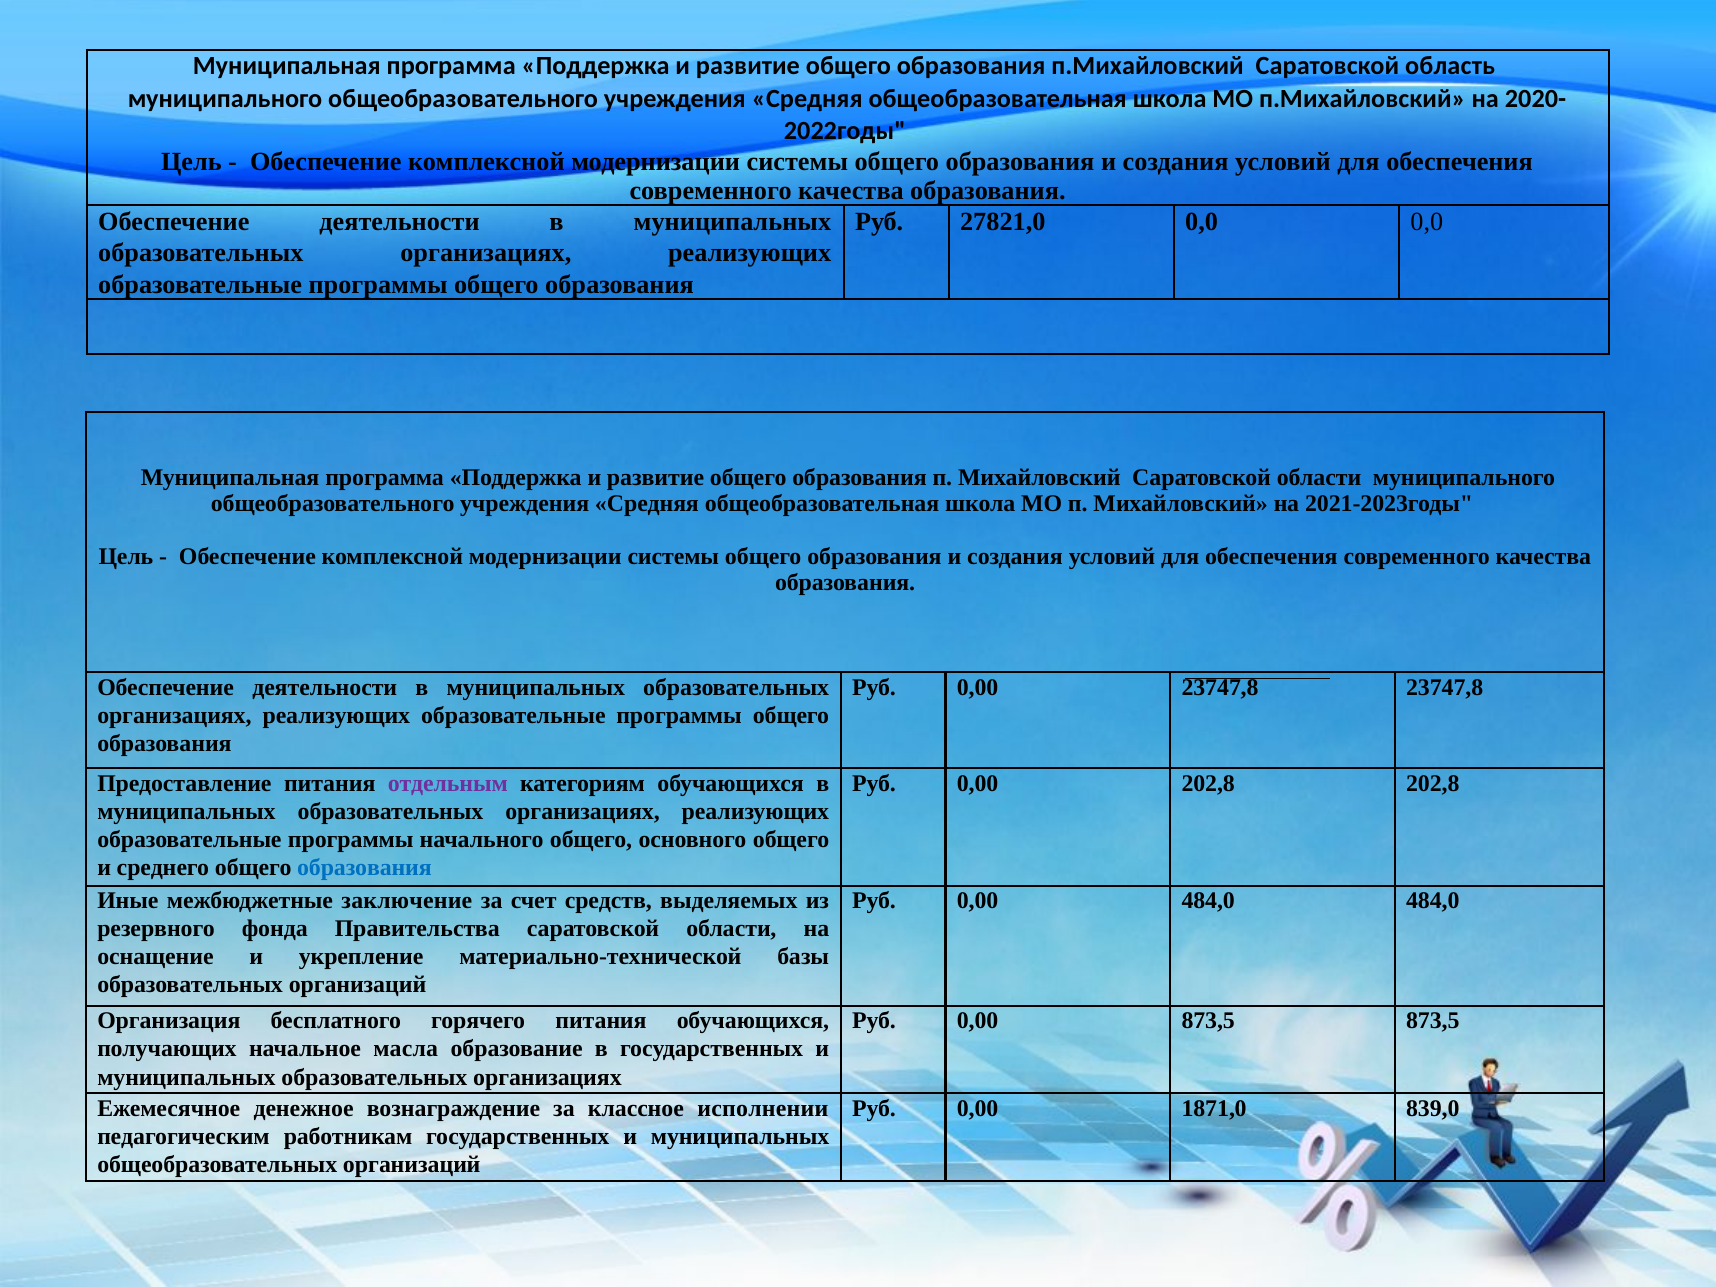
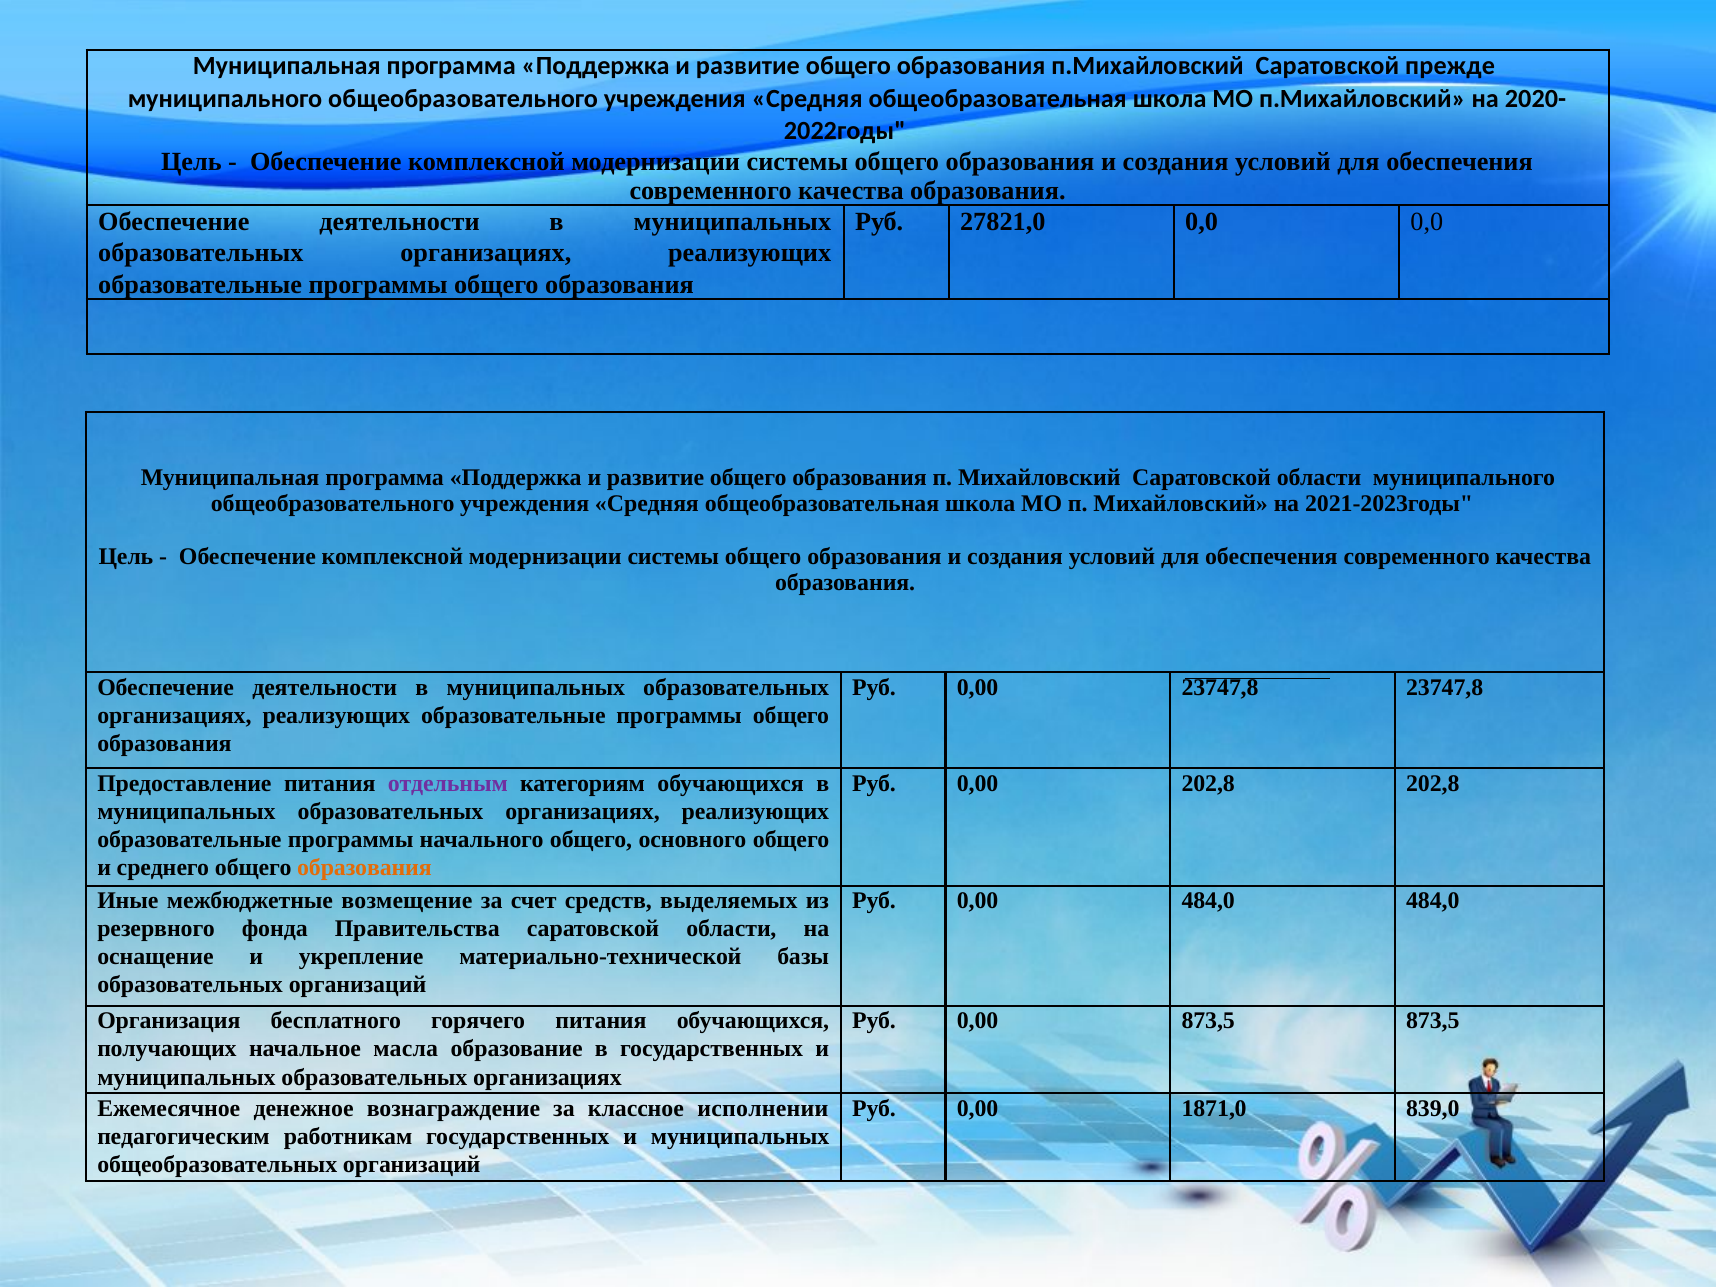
область: область -> прежде (1450, 66)
образования colour: blue -> orange (364, 868)
заключение: заключение -> возмещение (407, 901)
